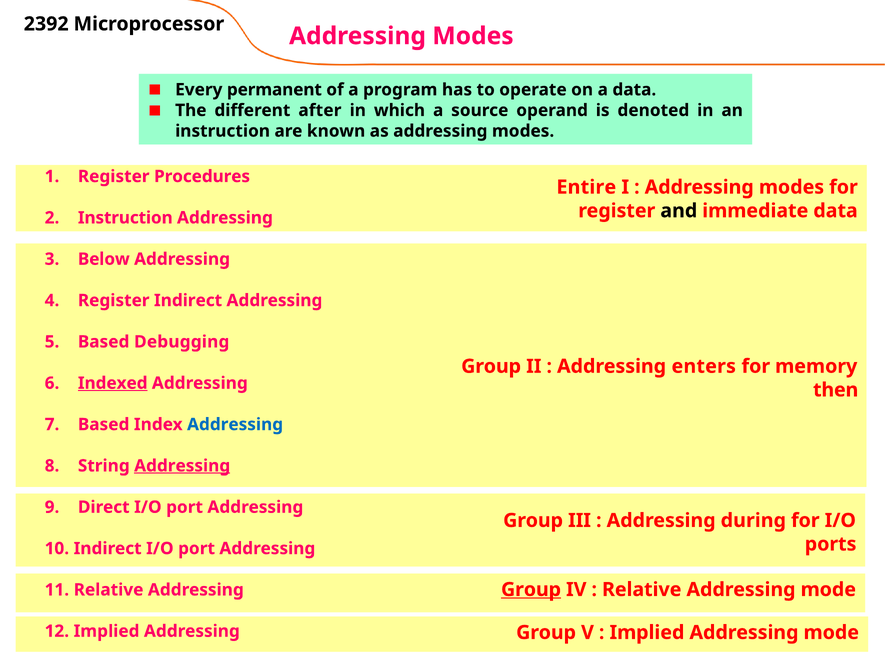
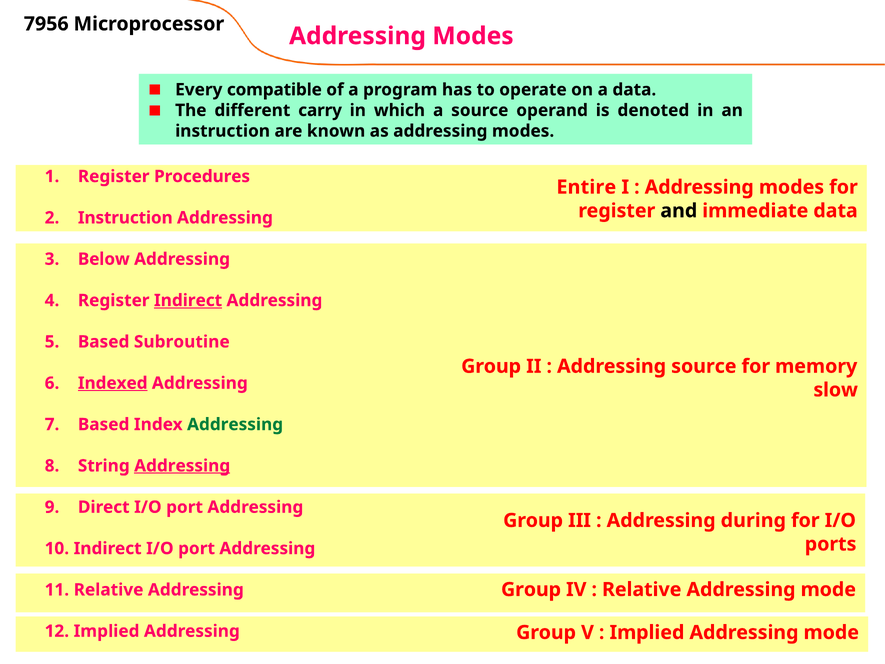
2392: 2392 -> 7956 (46, 24)
permanent: permanent -> compatible (274, 90)
after: after -> carry (320, 110)
Indirect underline: none -> present (188, 300)
Debugging: Debugging -> Subroutine (182, 342)
Addressing enters: enters -> source (704, 366)
then: then -> slow (836, 390)
Addressing colour: blue -> green (235, 424)
Group underline: present -> none (531, 589)
